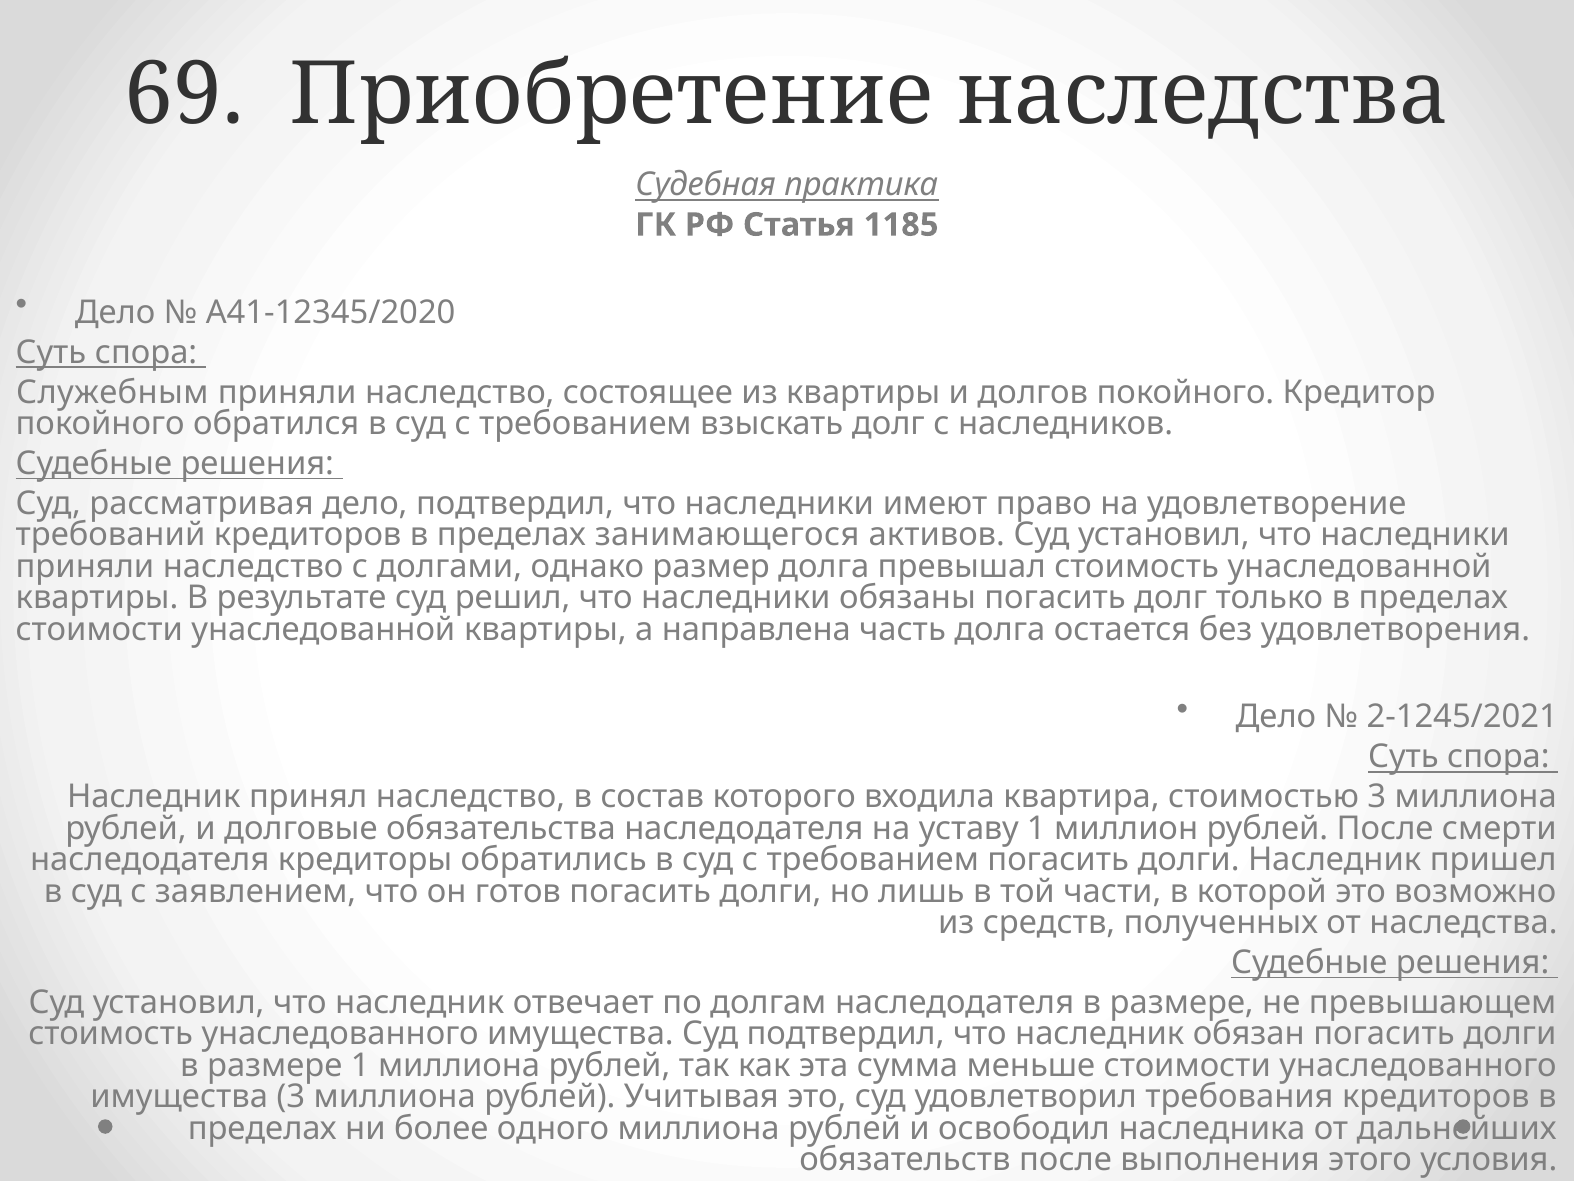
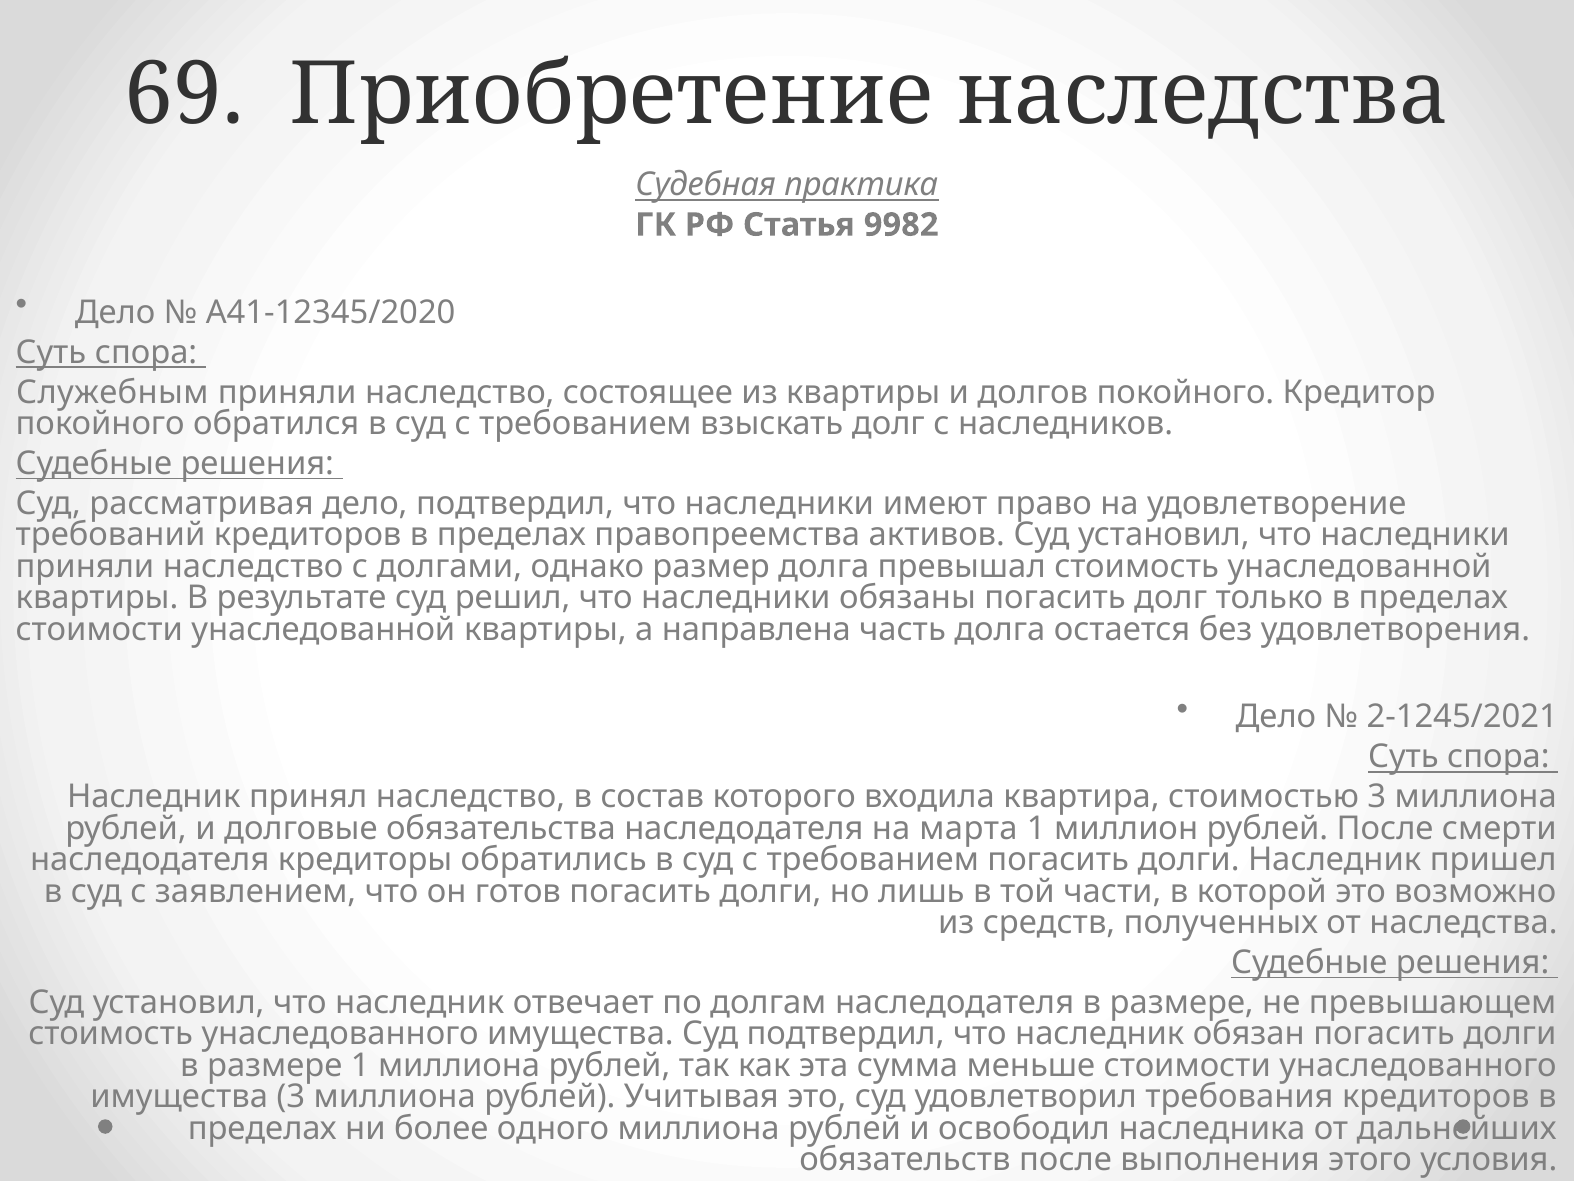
1185: 1185 -> 9982 (901, 225)
занимающегося: занимающегося -> правопреемства (727, 535)
уставу: уставу -> марта (969, 828)
